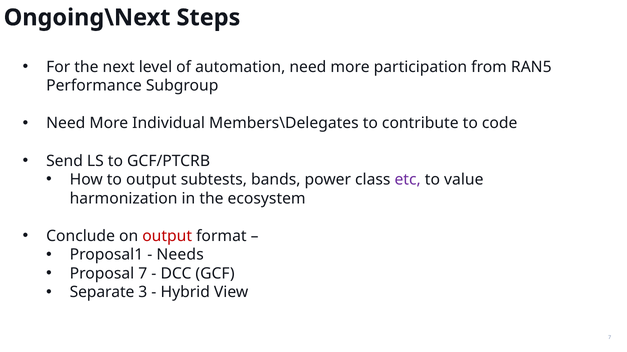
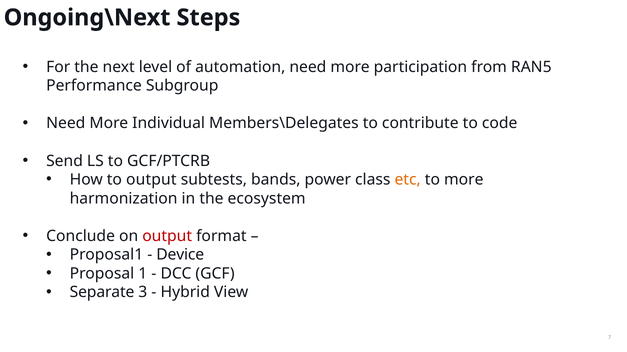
etc colour: purple -> orange (408, 180)
to value: value -> more (464, 180)
Needs: Needs -> Device (180, 255)
Proposal 7: 7 -> 1 (143, 274)
